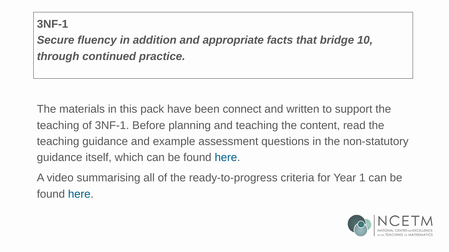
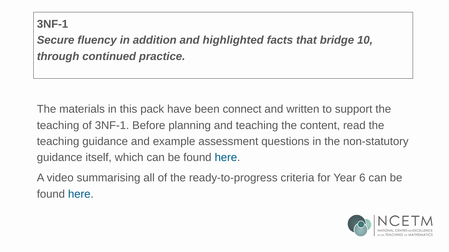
appropriate: appropriate -> highlighted (233, 40)
1: 1 -> 6 (362, 178)
